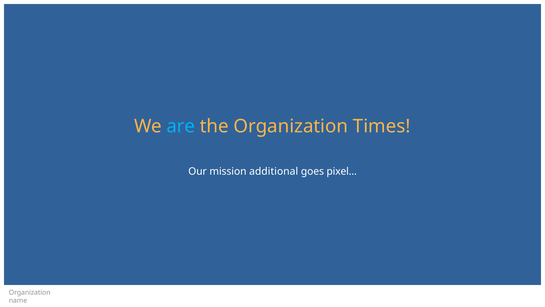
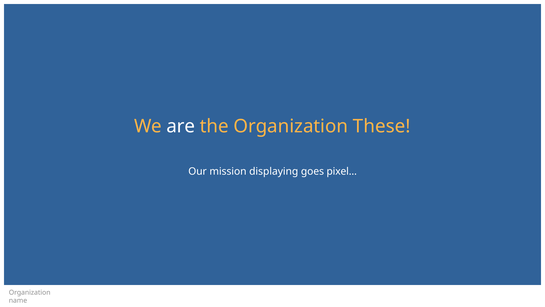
are colour: light blue -> white (181, 126)
Times: Times -> These (382, 126)
additional: additional -> displaying (274, 171)
